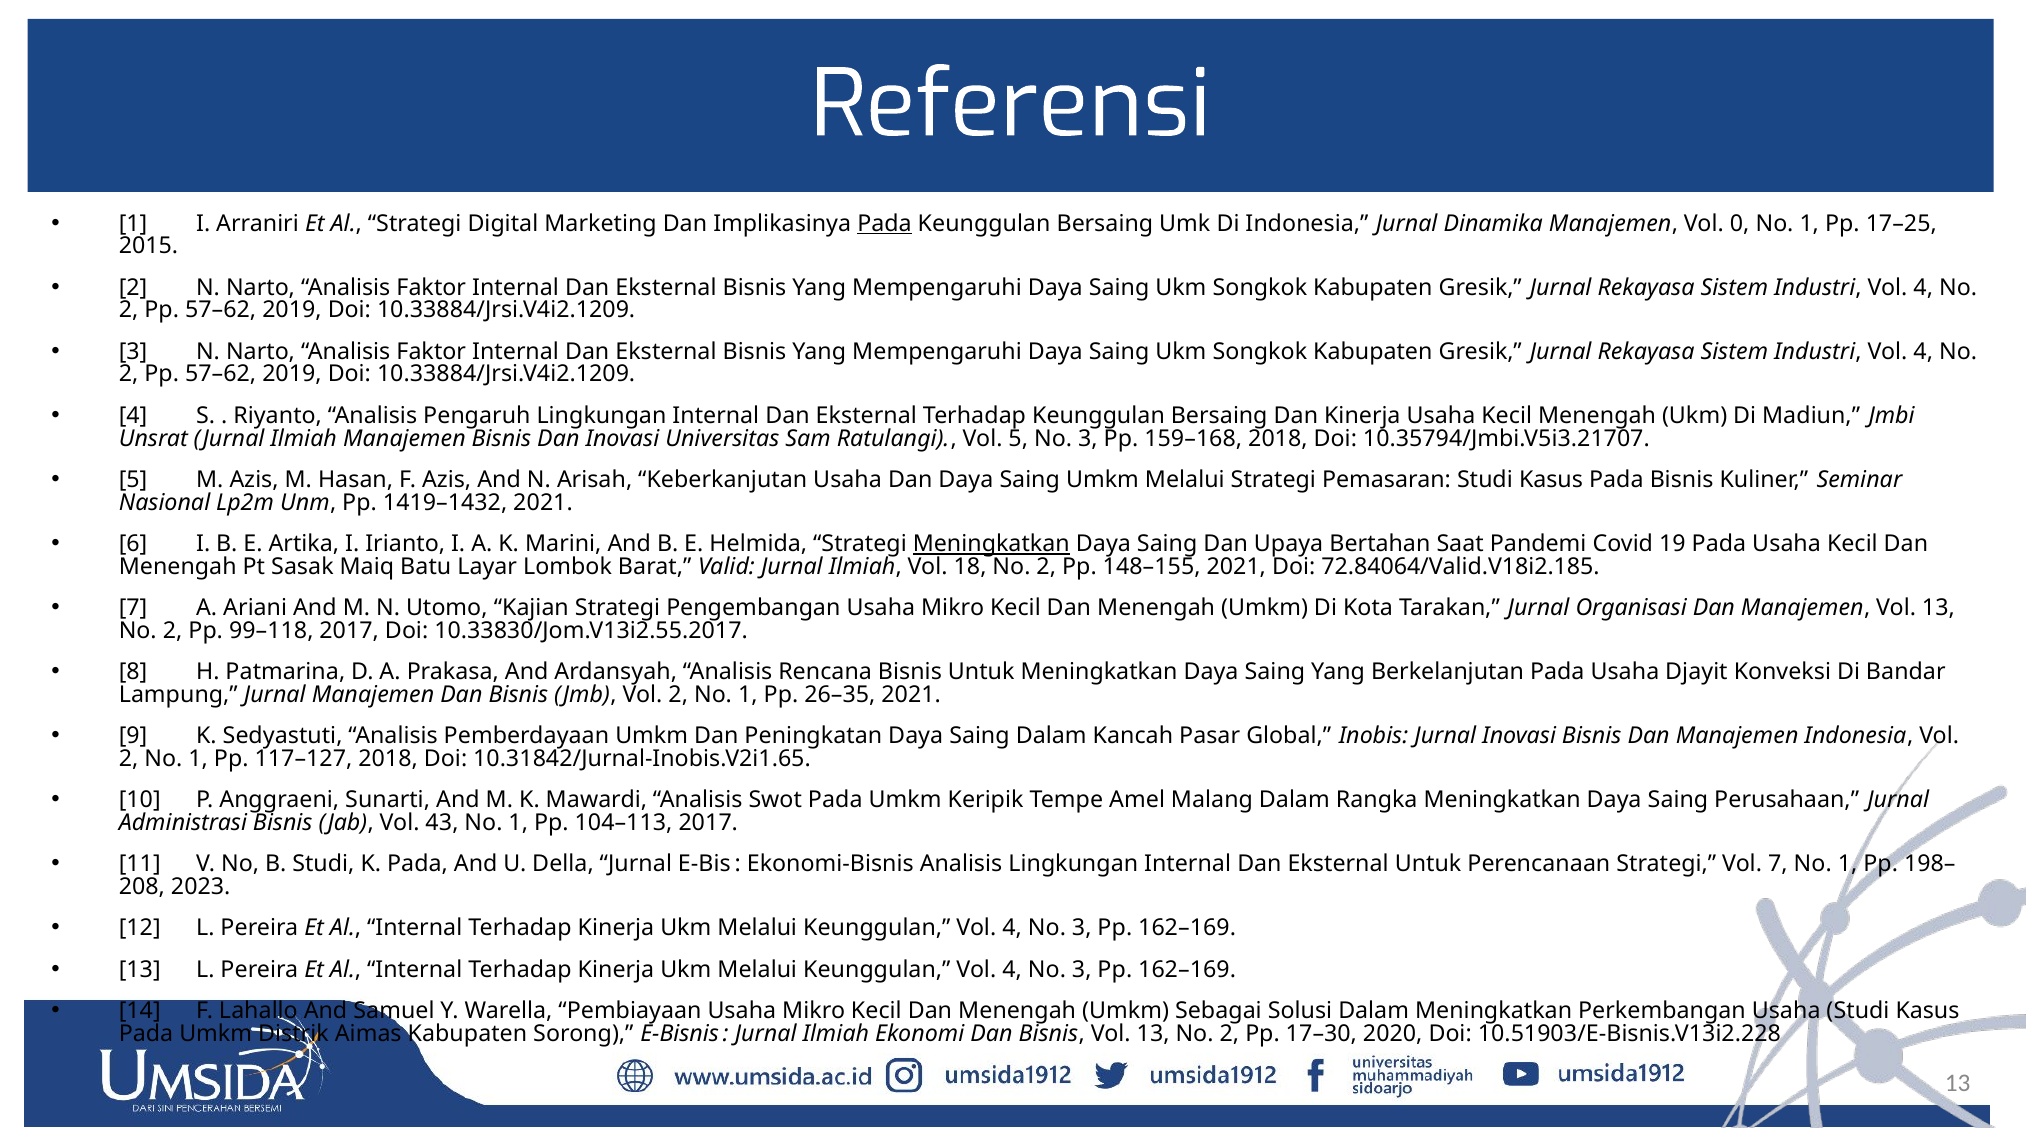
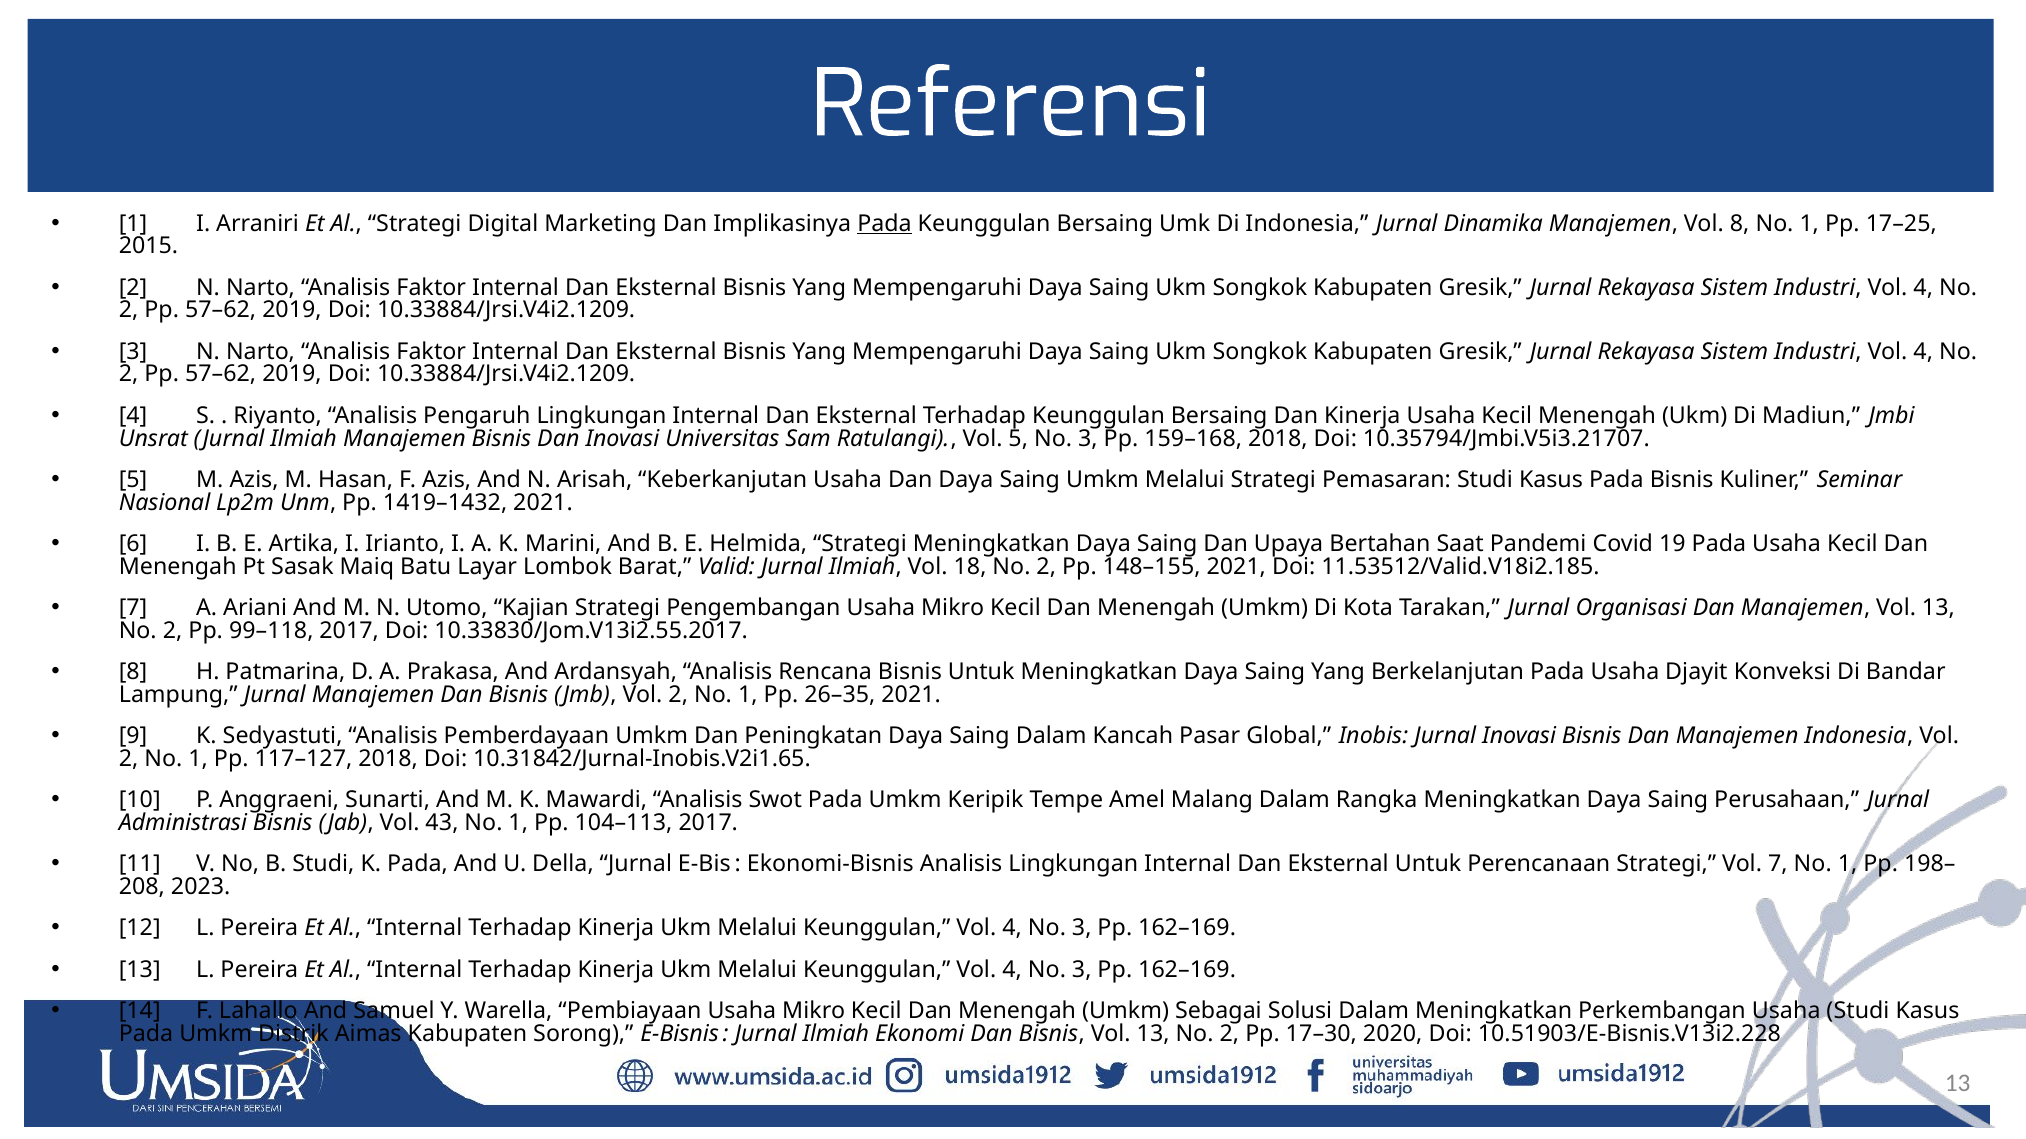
Vol 0: 0 -> 8 (1740, 224)
Meningkatkan underline: present -> none (991, 544)
72.84064/Valid.V18i2.185: 72.84064/Valid.V18i2.185 -> 11.53512/Valid.V18i2.185 (1461, 567)
